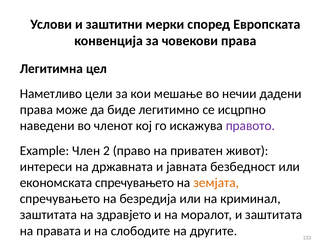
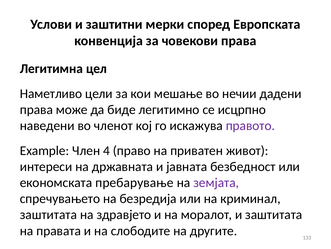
2: 2 -> 4 (107, 150)
економската спречувањето: спречувањето -> пребарување (134, 182)
земјата colour: orange -> purple (216, 182)
